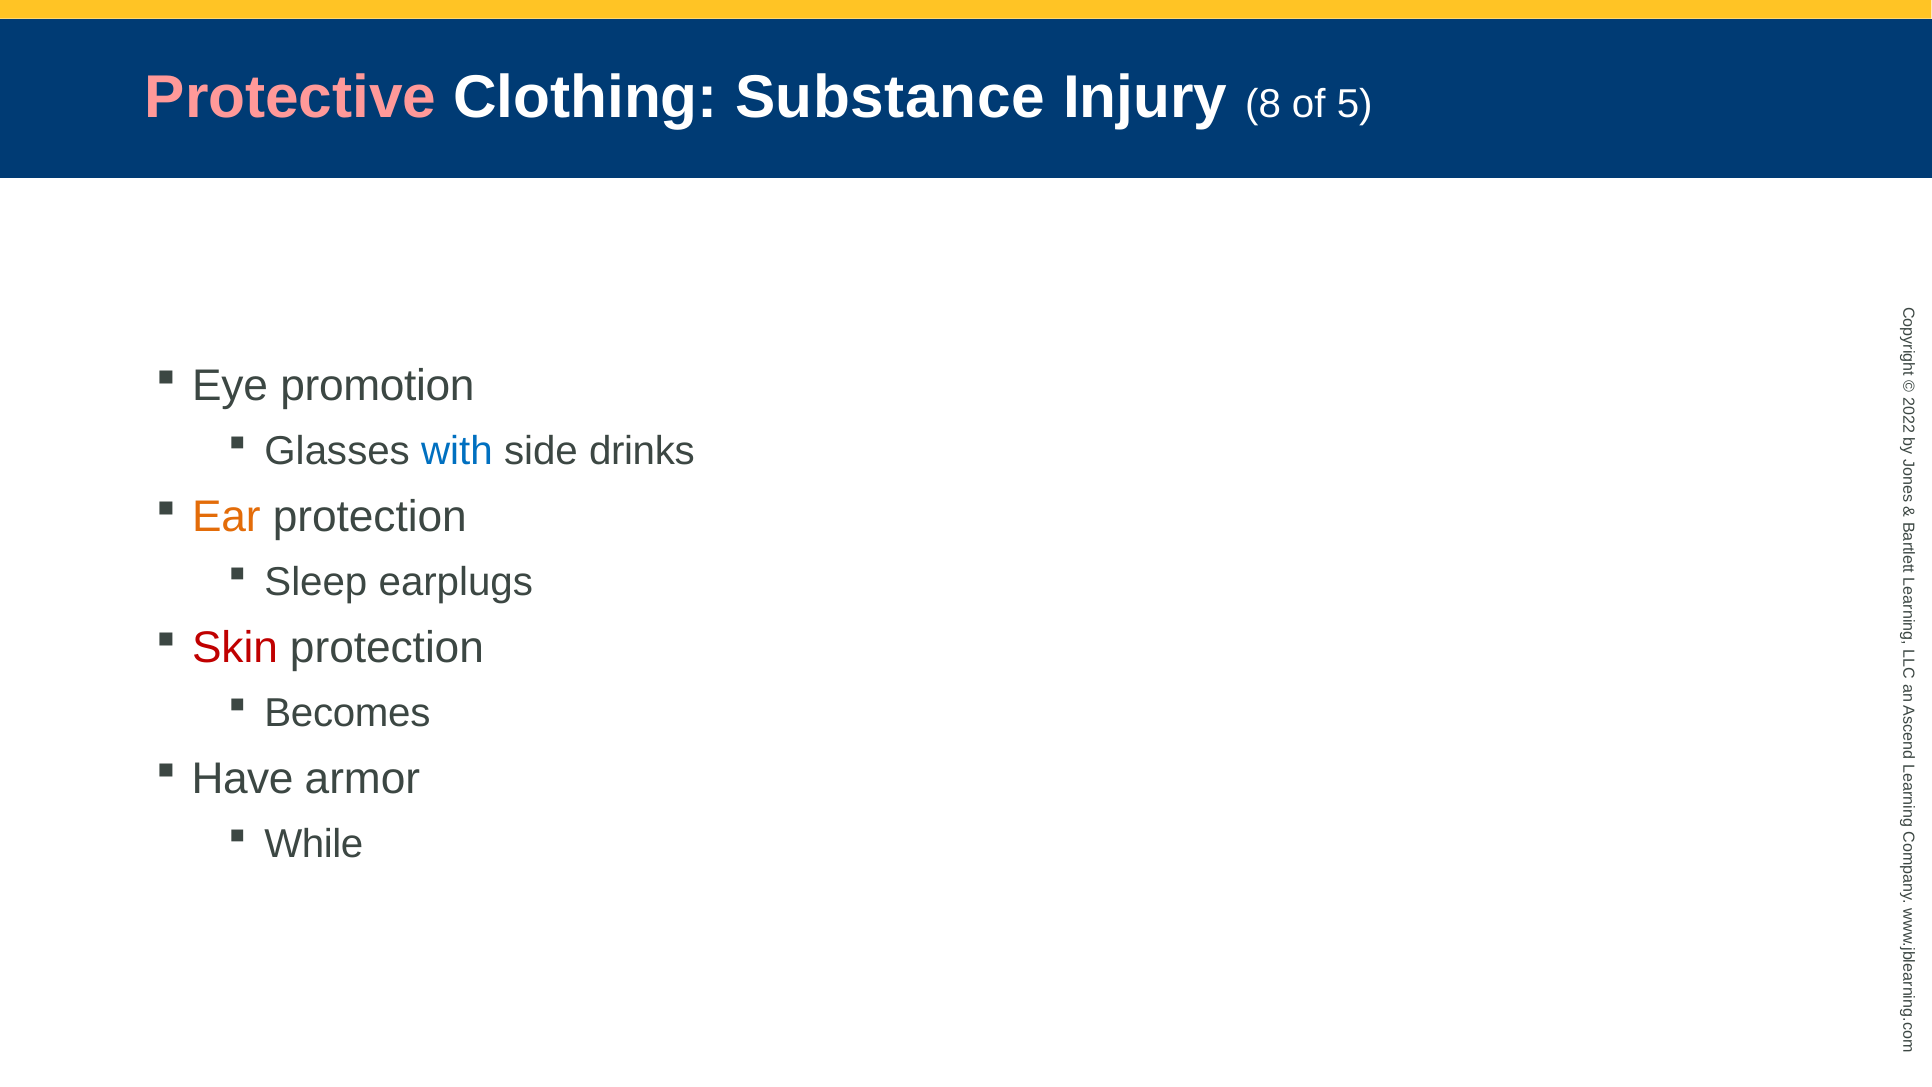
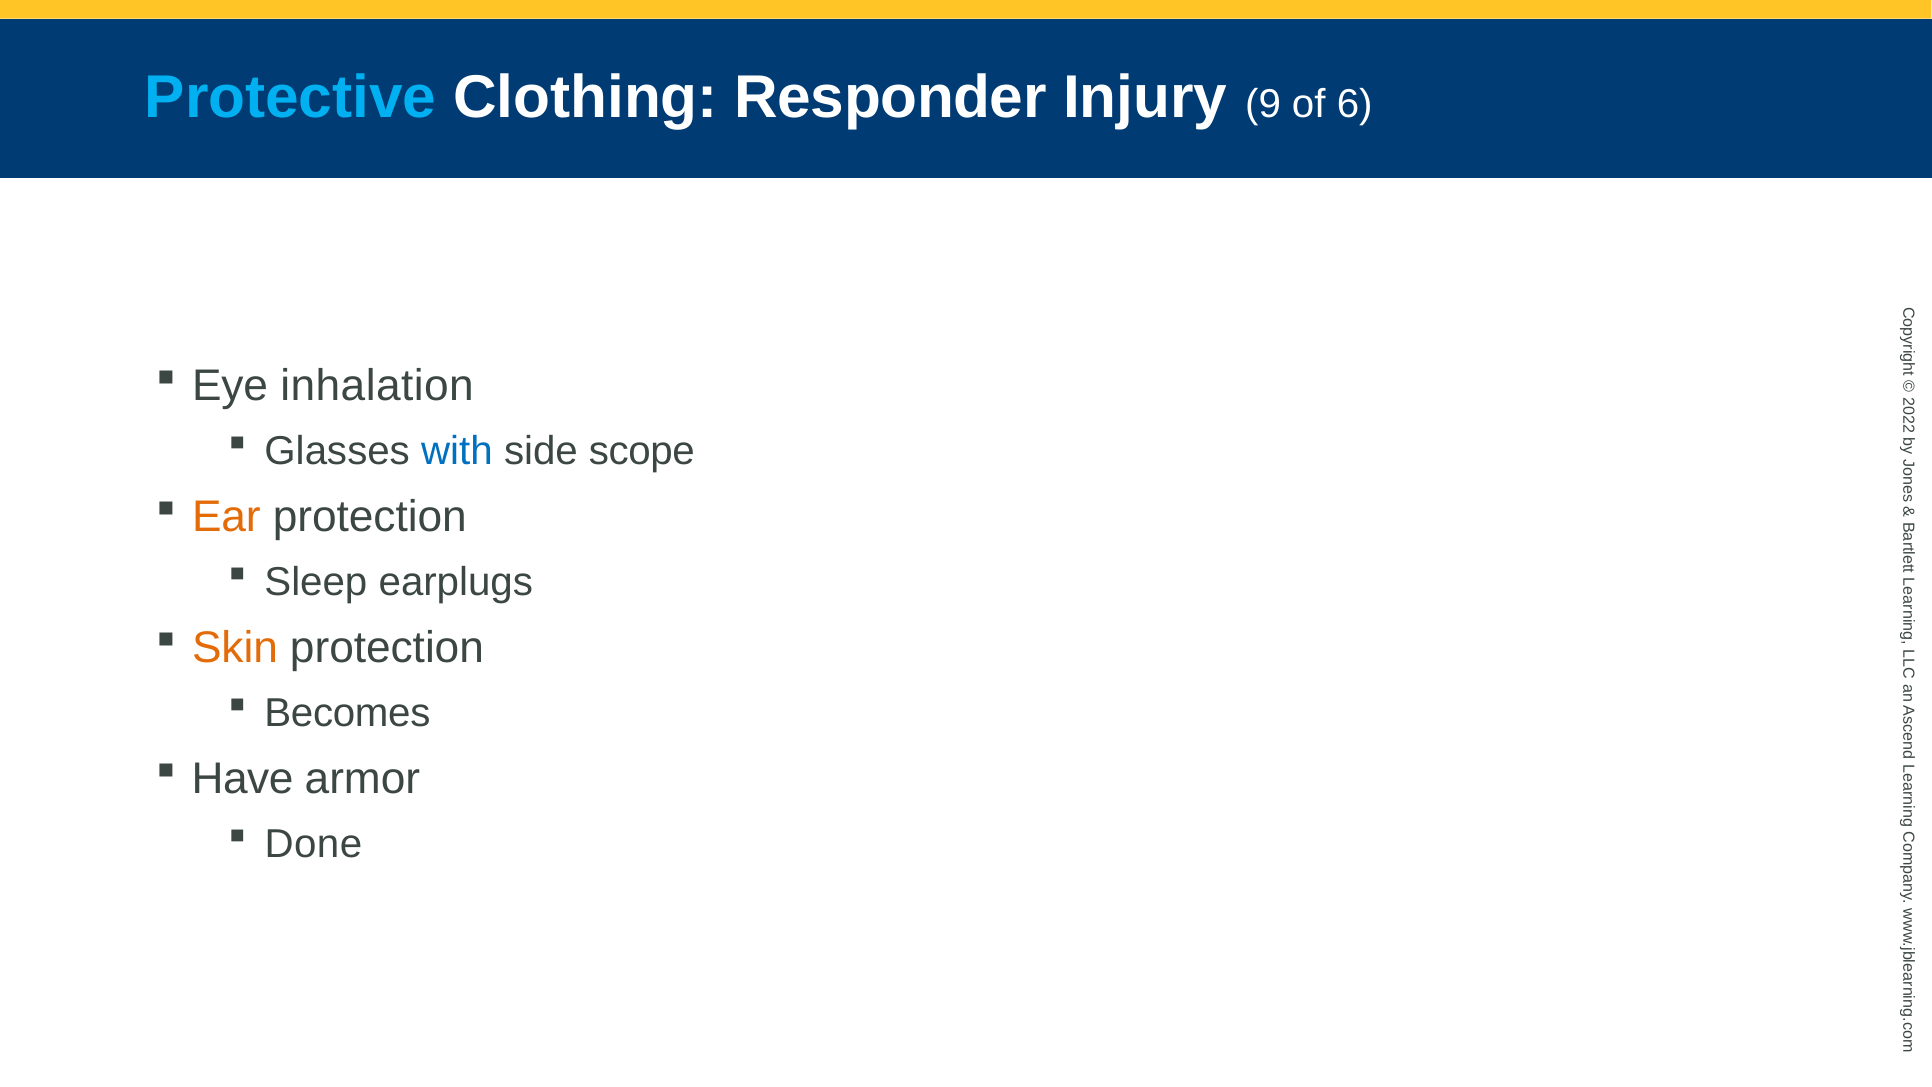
Protective colour: pink -> light blue (291, 97)
Substance: Substance -> Responder (891, 97)
8: 8 -> 9 (1263, 104)
5: 5 -> 6 (1355, 104)
promotion: promotion -> inhalation (377, 386)
drinks: drinks -> scope (642, 451)
Skin colour: red -> orange (235, 648)
While: While -> Done (313, 844)
